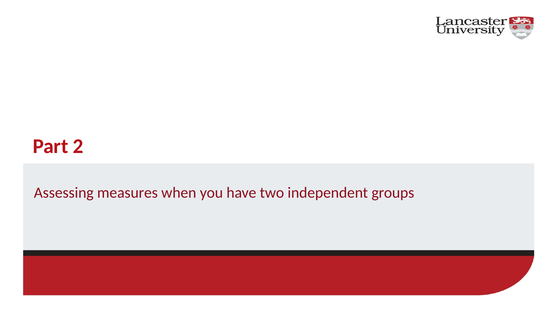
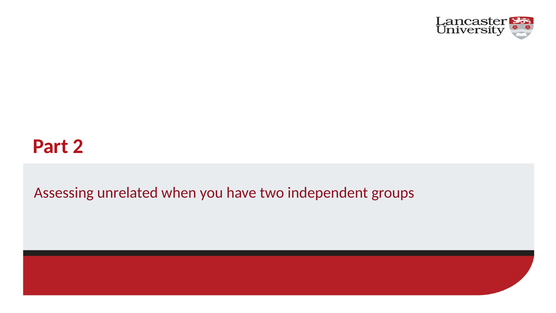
measures: measures -> unrelated (128, 192)
